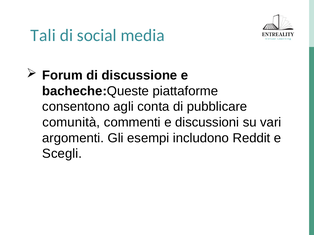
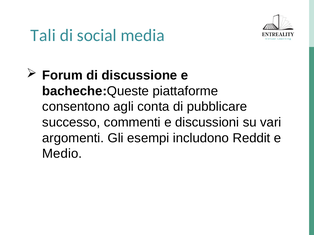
comunità: comunità -> successo (71, 123)
Scegli: Scegli -> Medio (62, 154)
